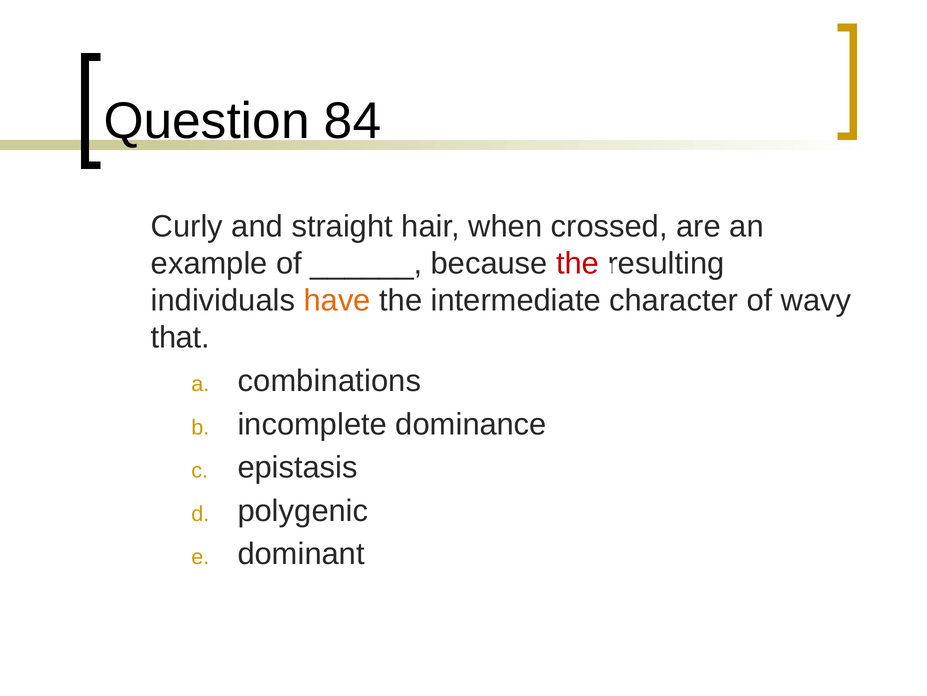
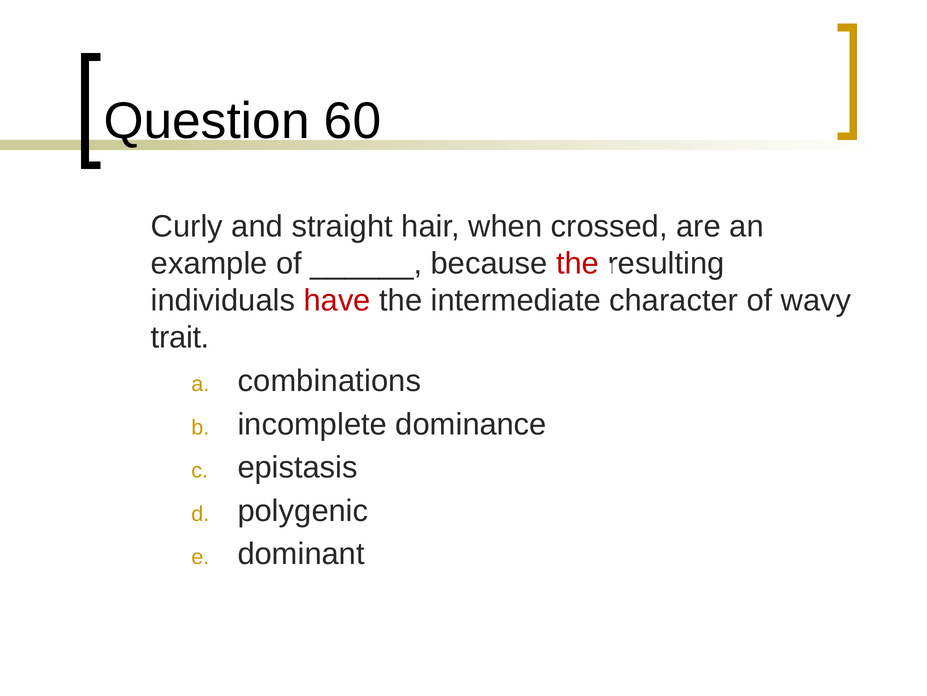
84: 84 -> 60 (353, 121)
have colour: orange -> red (337, 300)
that: that -> trait (180, 337)
